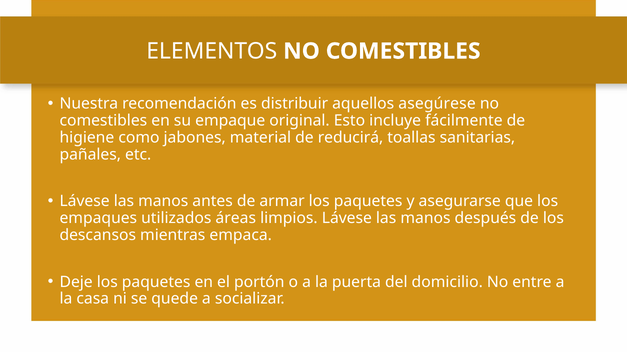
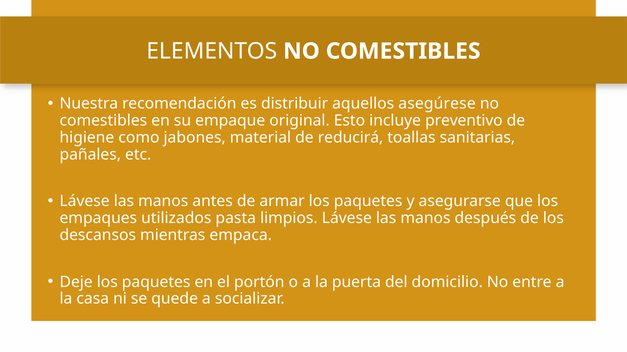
fácilmente: fácilmente -> preventivo (464, 121)
áreas: áreas -> pasta (236, 219)
